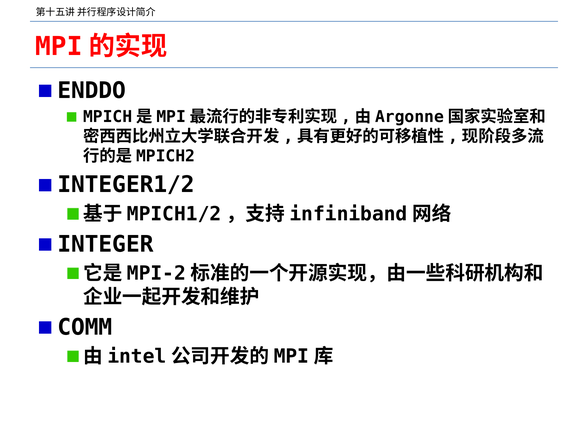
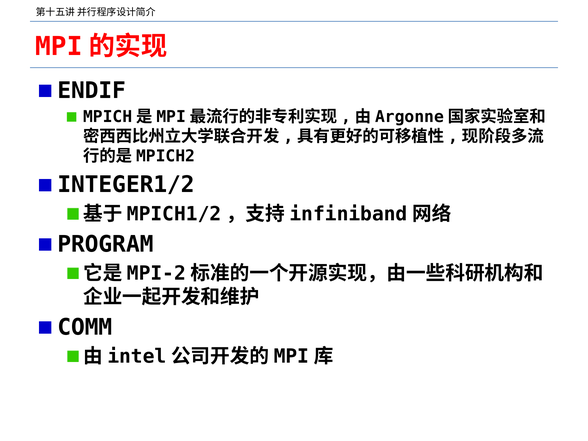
ENDDO: ENDDO -> ENDIF (92, 91)
INTEGER: INTEGER -> PROGRAM (105, 244)
